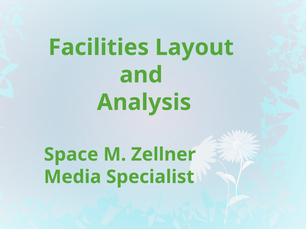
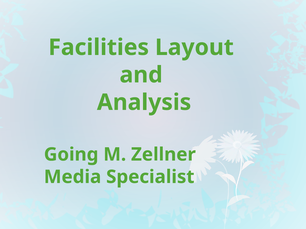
Space: Space -> Going (71, 155)
